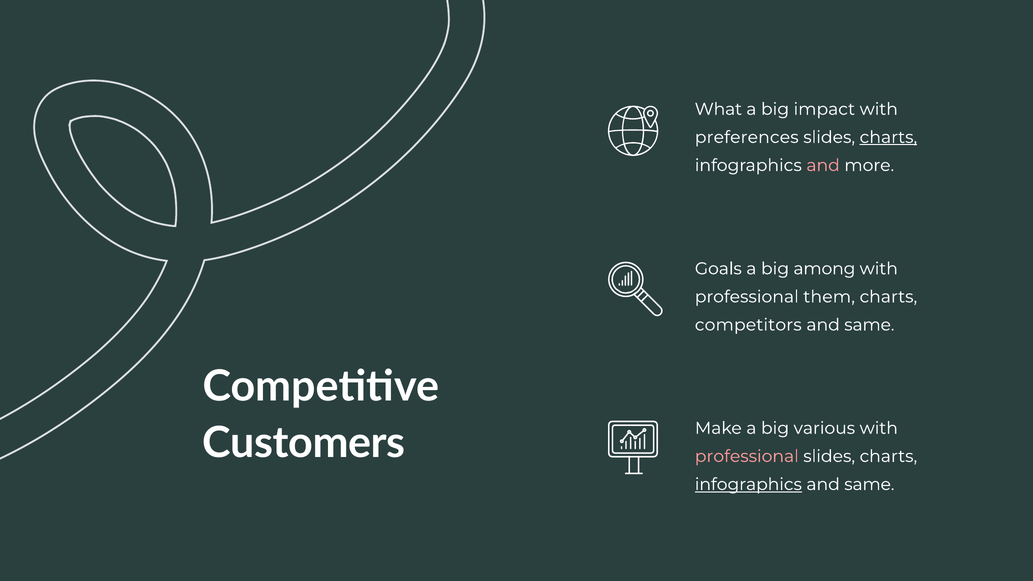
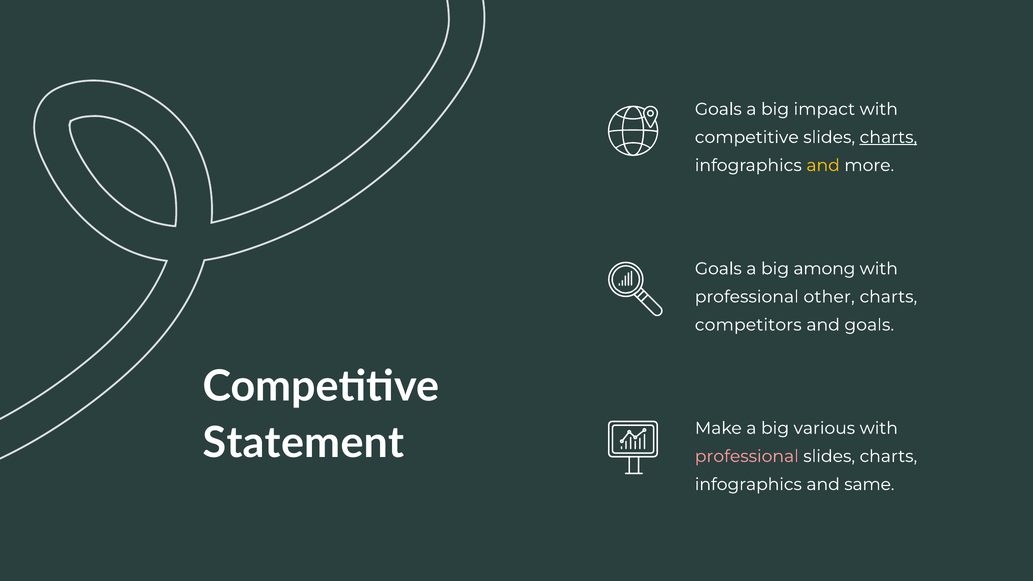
What: What -> Goals (718, 109)
preferences: preferences -> competitive (747, 137)
and colour: pink -> yellow (823, 165)
them: them -> other (829, 297)
same: same -> goals (869, 325)
Customers: Customers -> Statement (303, 443)
infographics underline: present -> none (748, 485)
